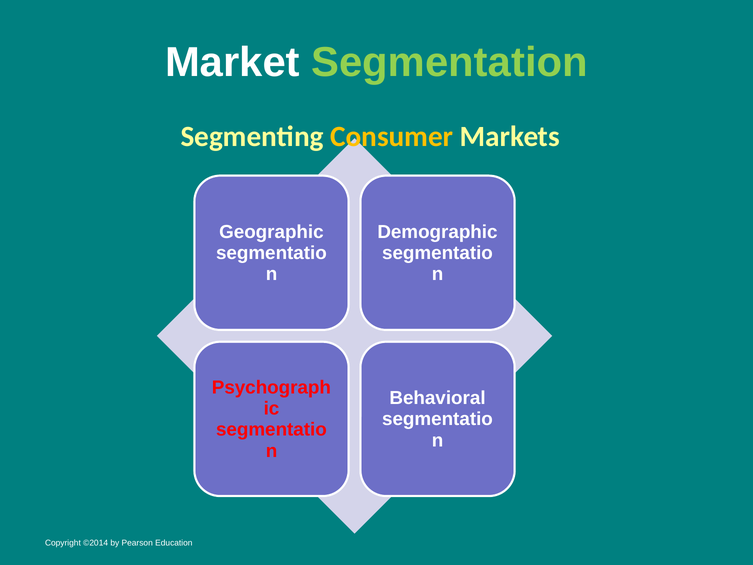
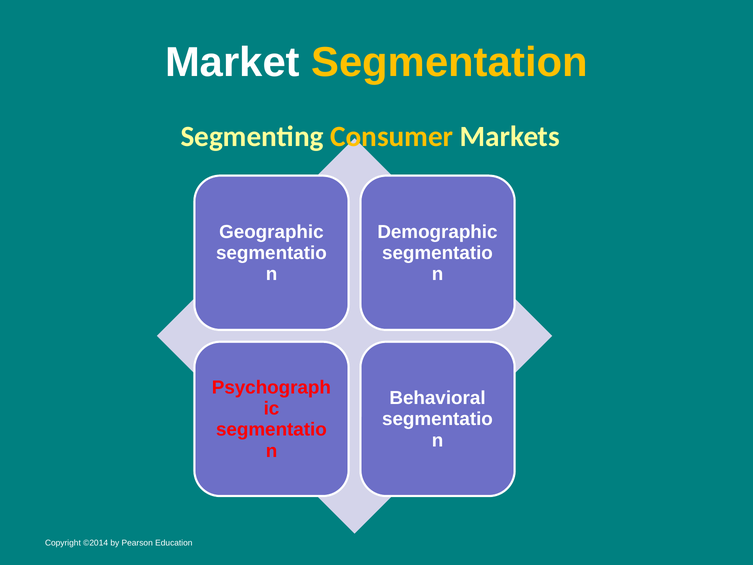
Segmentation colour: light green -> yellow (450, 63)
